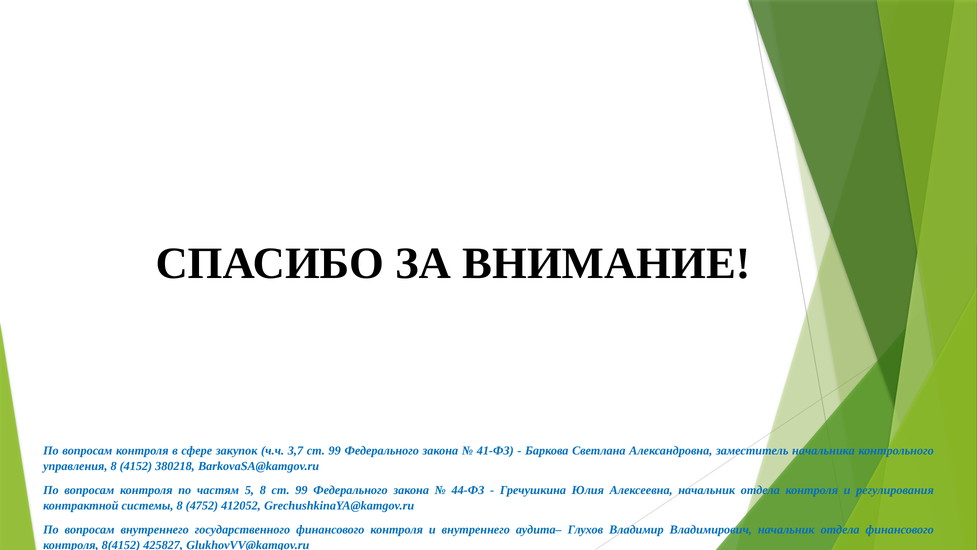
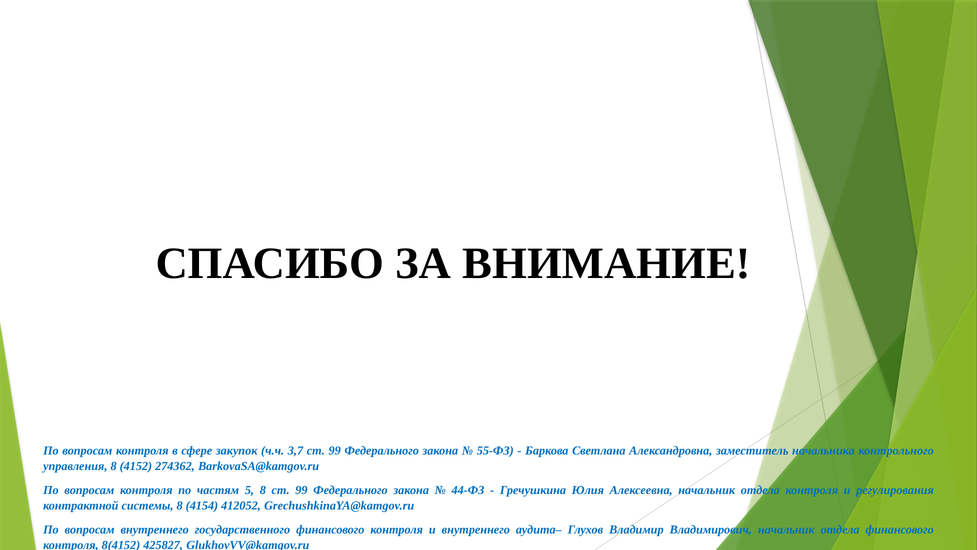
41-ФЗ: 41-ФЗ -> 55-ФЗ (495, 450)
380218: 380218 -> 274362 (175, 466)
4752: 4752 -> 4154 (202, 505)
